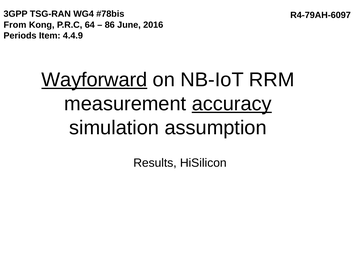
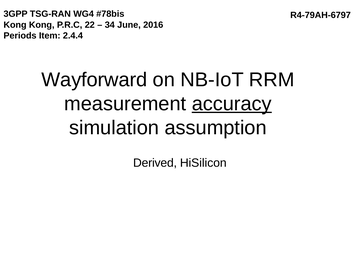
R4-79AH-6097: R4-79AH-6097 -> R4-79AH-6797 (321, 15)
From: From -> Kong (15, 25)
64: 64 -> 22 (90, 25)
86: 86 -> 34 (110, 25)
4.4.9: 4.4.9 -> 2.4.4 (73, 36)
Wayforward underline: present -> none (94, 80)
Results: Results -> Derived (155, 163)
